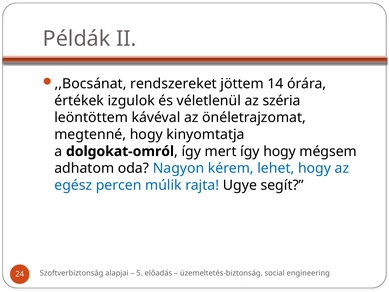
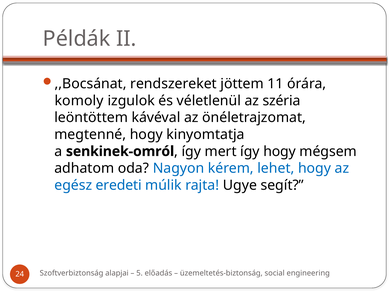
14: 14 -> 11 (275, 84)
értékek: értékek -> komoly (79, 101)
dolgokat-omról: dolgokat-omról -> senkinek-omról (120, 151)
percen: percen -> eredeti (119, 185)
